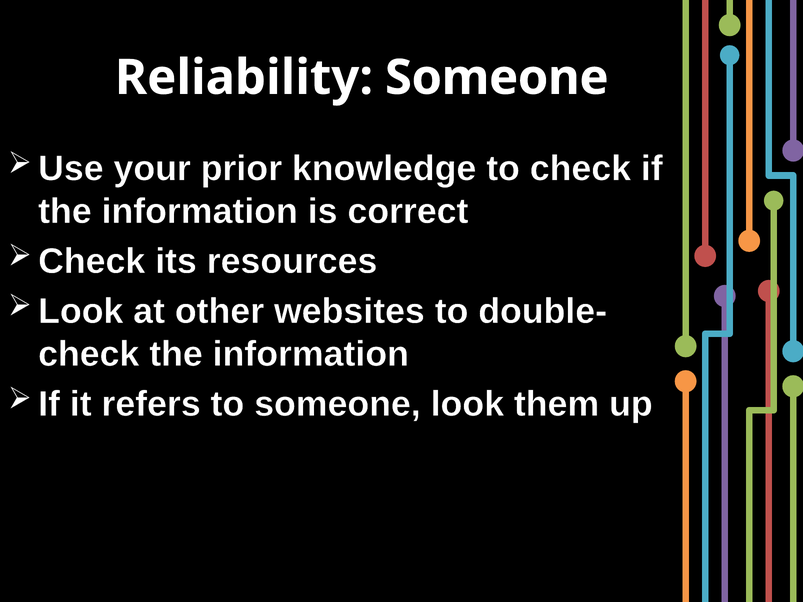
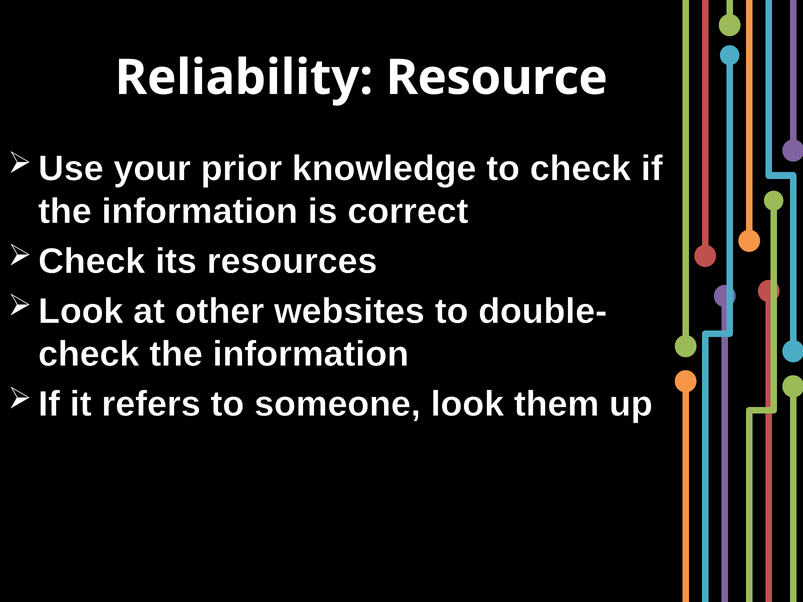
Reliability Someone: Someone -> Resource (497, 78)
